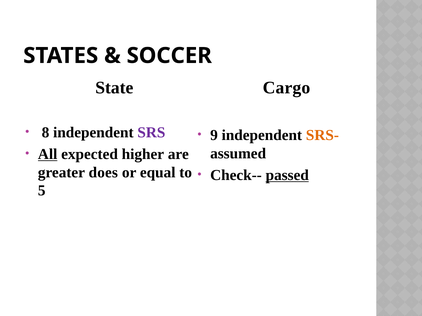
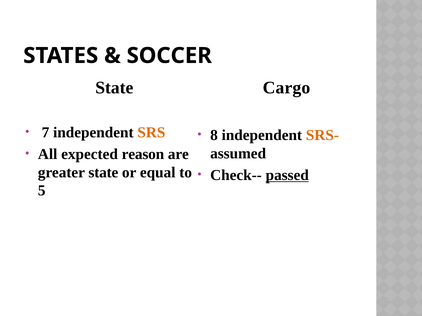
8: 8 -> 7 (46, 133)
SRS colour: purple -> orange (151, 133)
9: 9 -> 8 (214, 135)
All underline: present -> none (48, 154)
higher: higher -> reason (143, 154)
greater does: does -> state (103, 173)
